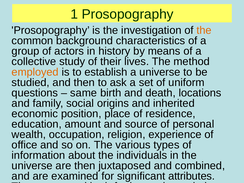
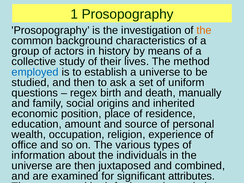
employed colour: orange -> blue (35, 72)
same: same -> regex (84, 93)
locations: locations -> manually (200, 93)
